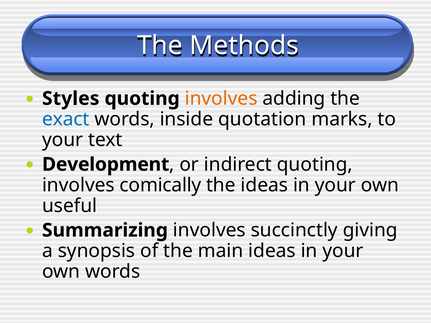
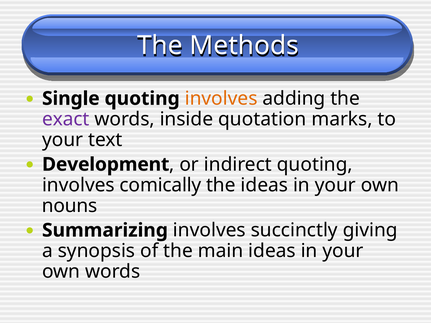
Styles: Styles -> Single (71, 99)
exact colour: blue -> purple (66, 119)
useful: useful -> nouns (70, 206)
